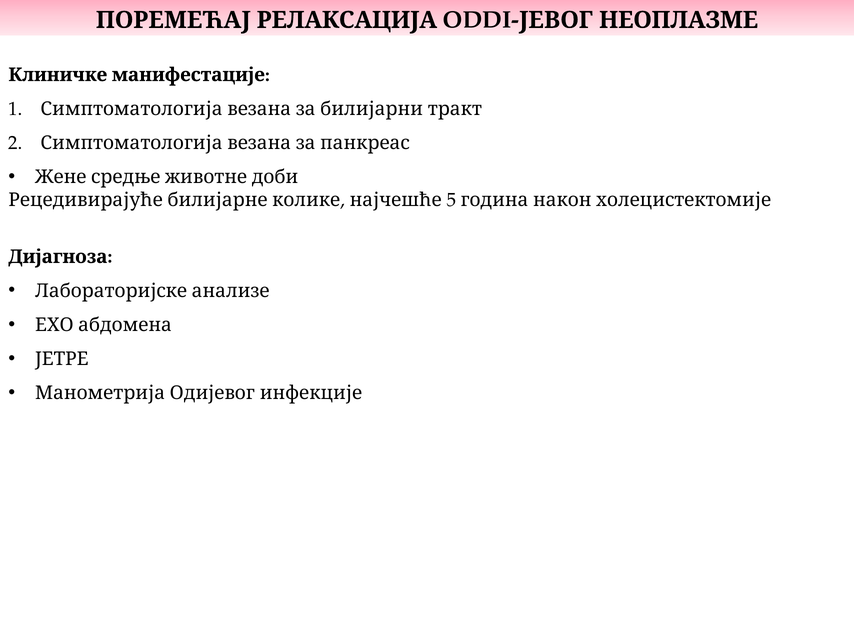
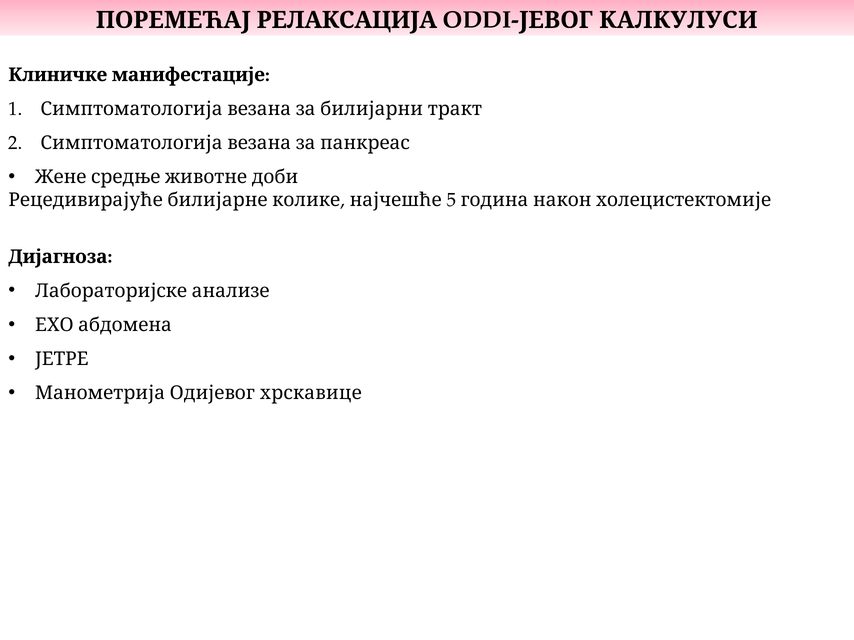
НЕОПЛАЗМЕ: НЕОПЛАЗМЕ -> КАЛКУЛУСИ (678, 20)
инфекције: инфекције -> хрскавице (311, 393)
